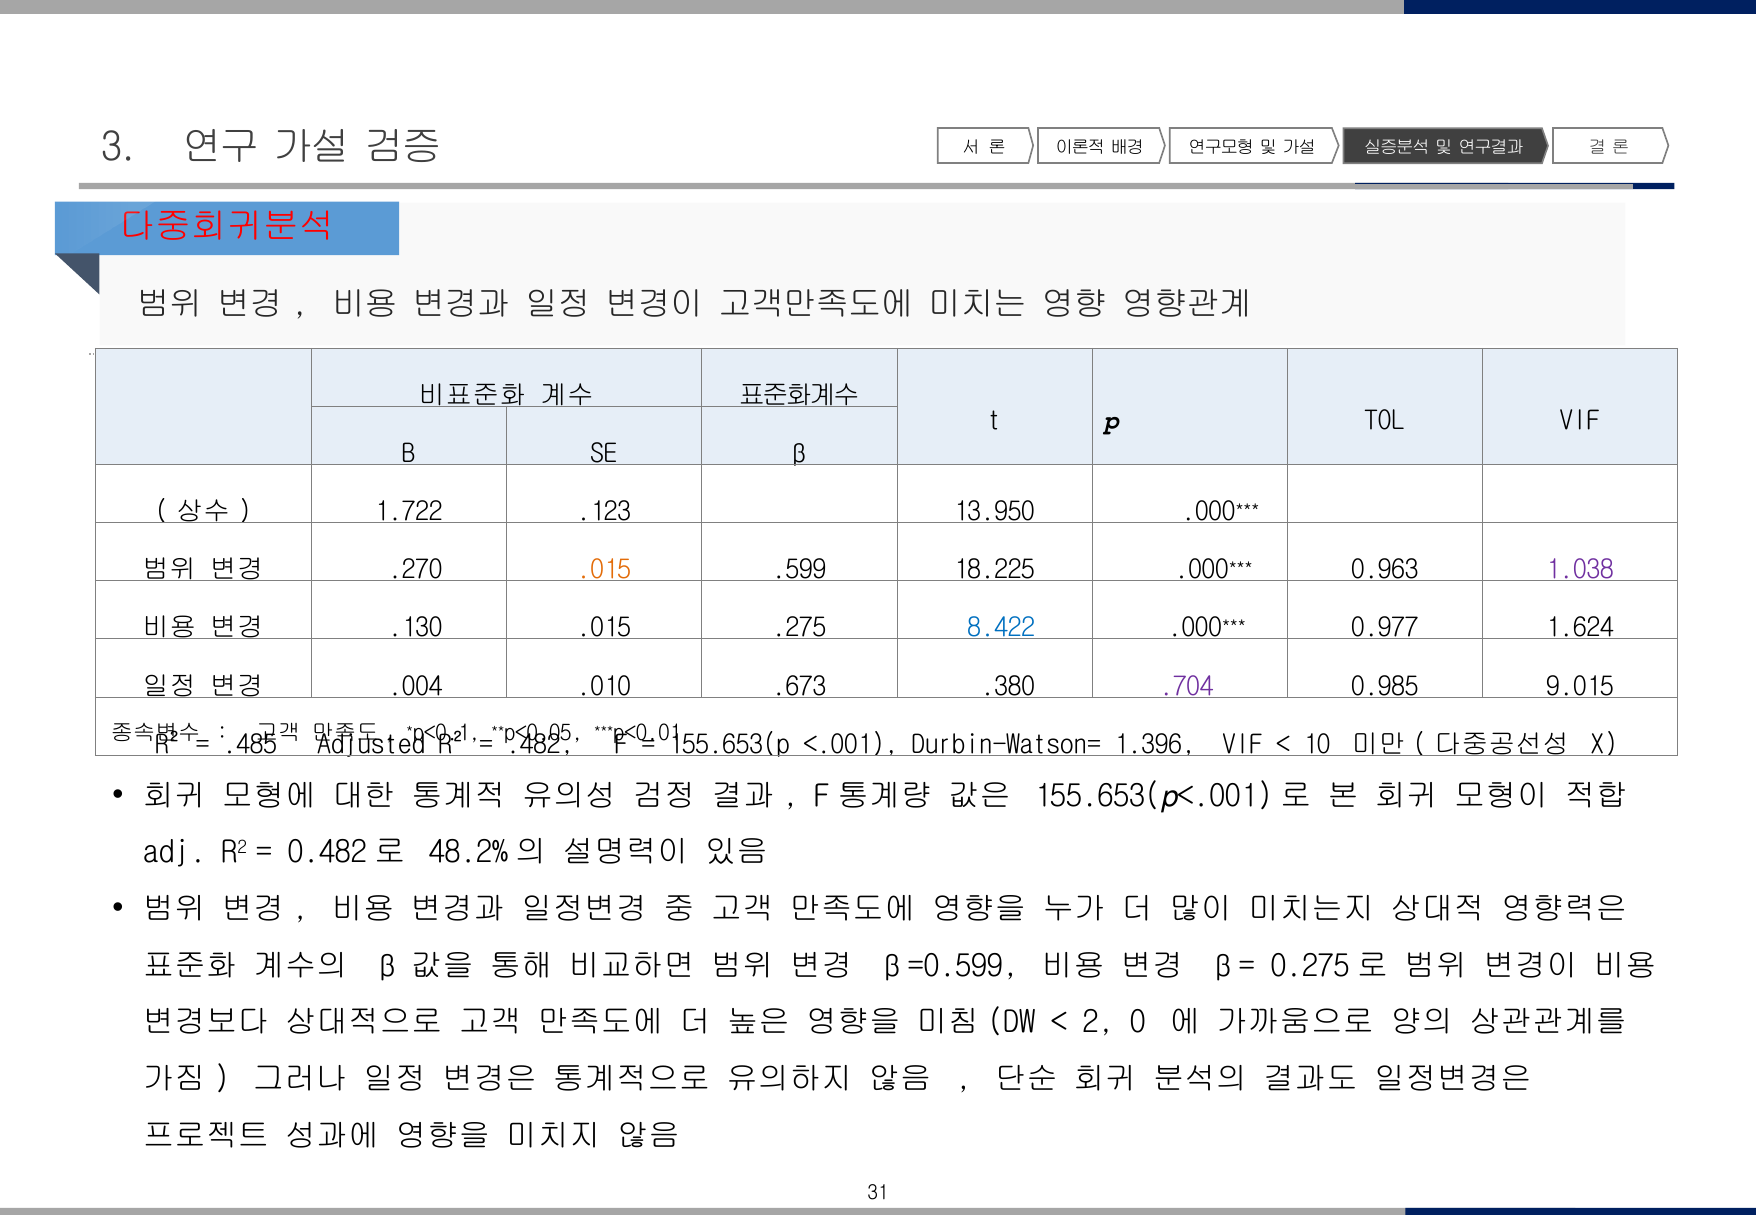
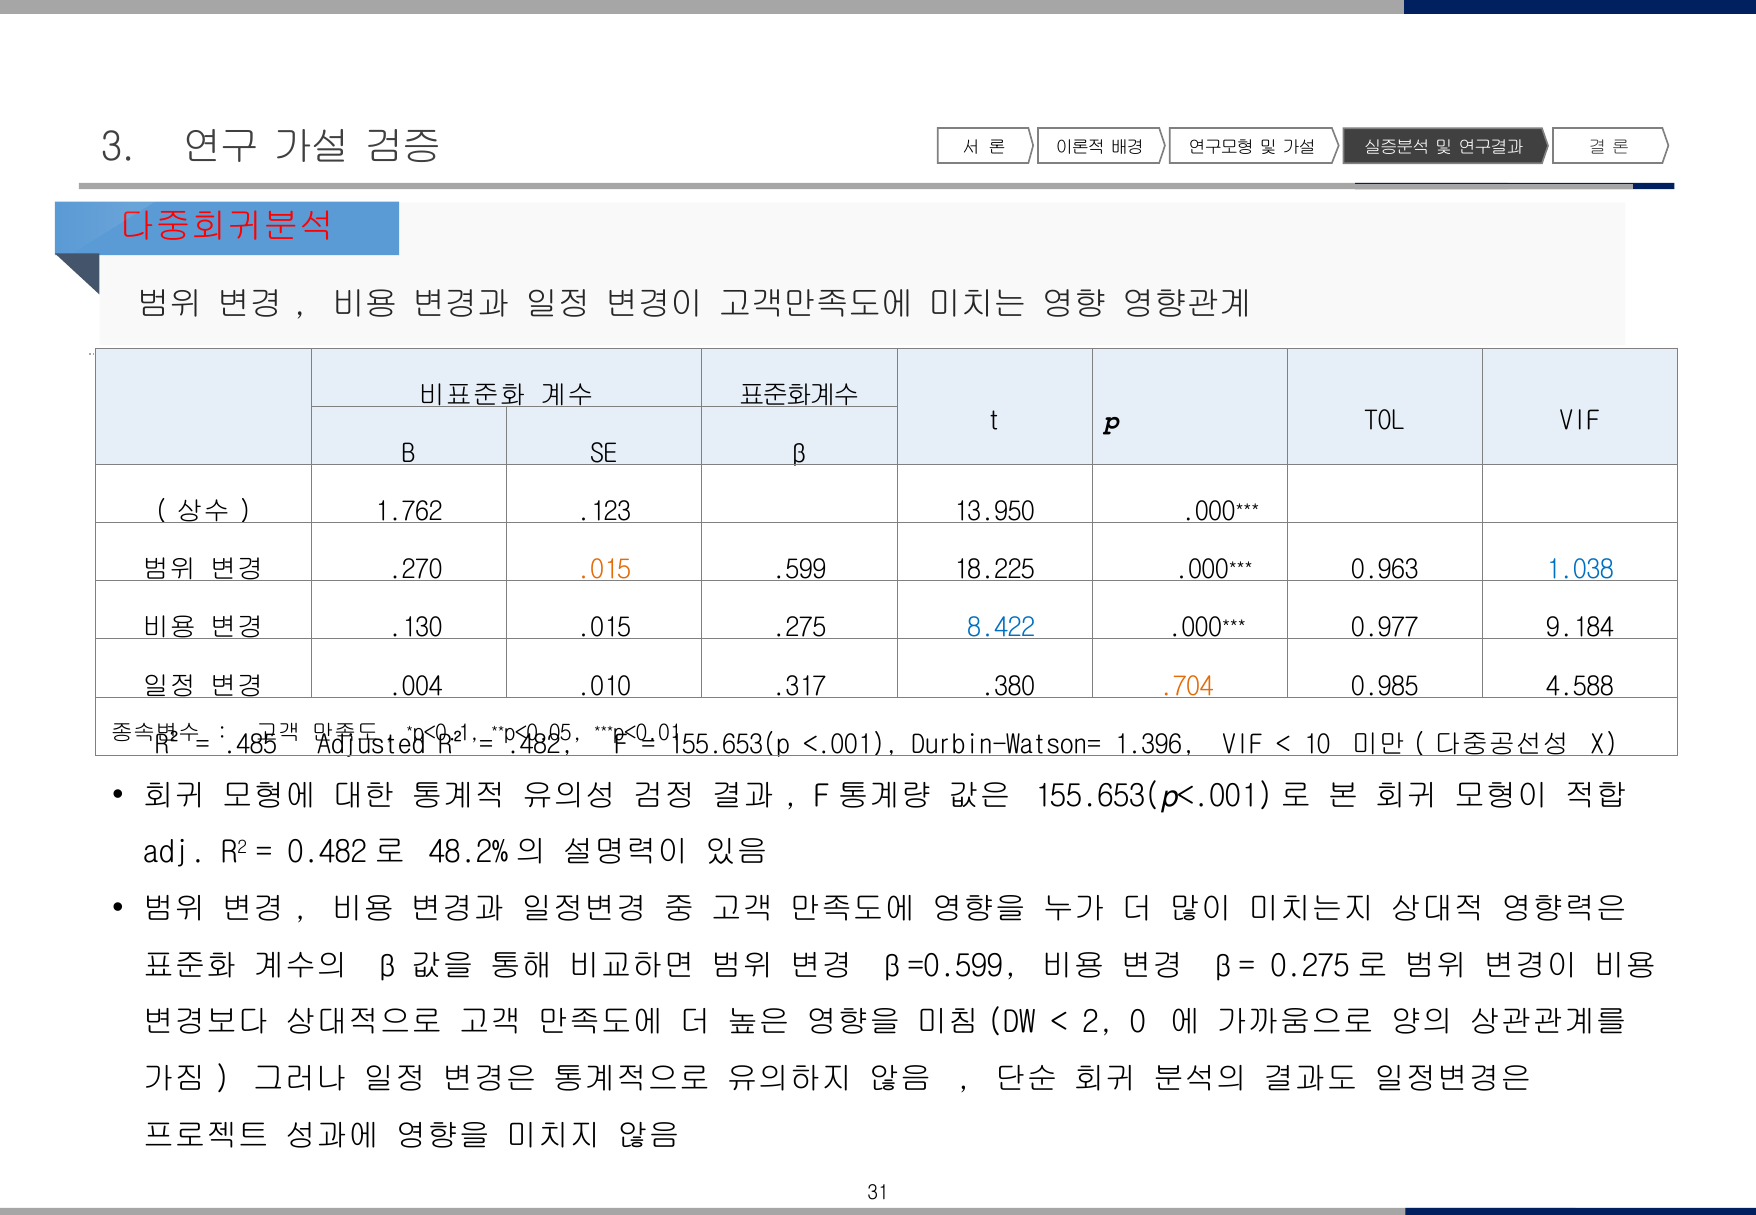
1.722: 1.722 -> 1.762 (409, 512)
1.038 colour: purple -> blue (1580, 570)
1.624: 1.624 -> 9.184 (1580, 628)
.673: .673 -> .317 (799, 687)
.704 colour: purple -> orange (1186, 687)
9.015: 9.015 -> 4.588 (1580, 687)
